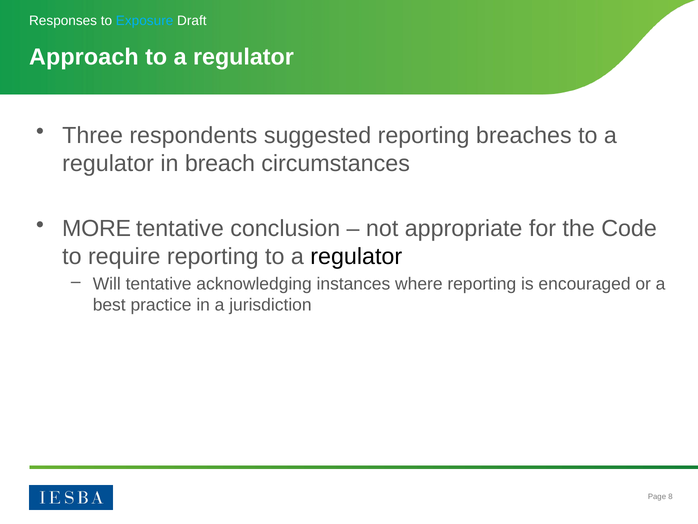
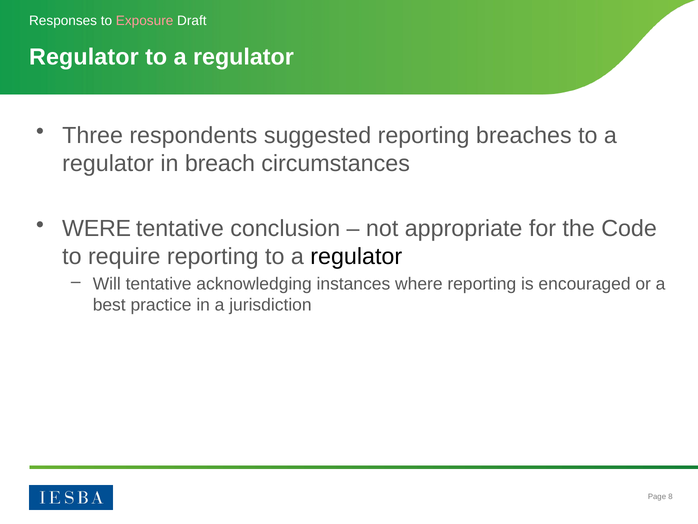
Exposure colour: light blue -> pink (145, 21)
Approach: Approach -> Regulator (84, 57)
MORE: MORE -> WERE (97, 228)
